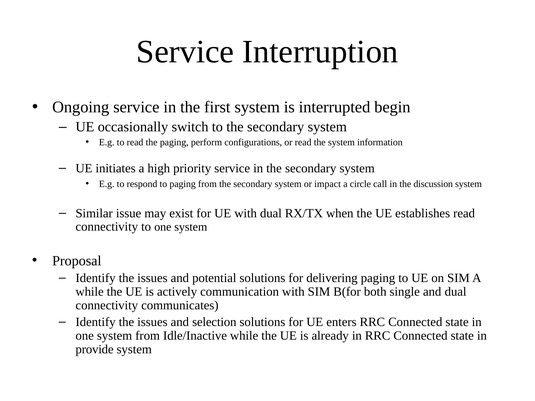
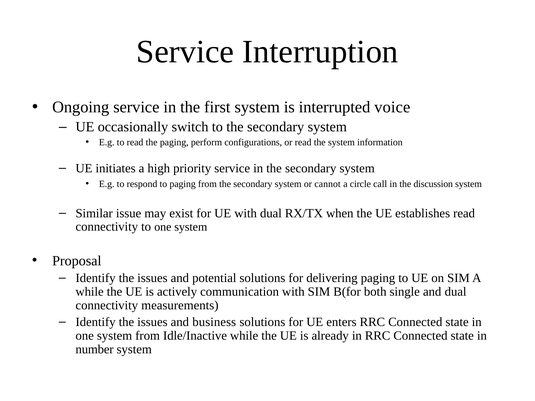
begin: begin -> voice (392, 107)
impact: impact -> cannot (328, 184)
communicates: communicates -> measurements (180, 305)
selection: selection -> business (214, 322)
provide: provide -> number (95, 350)
